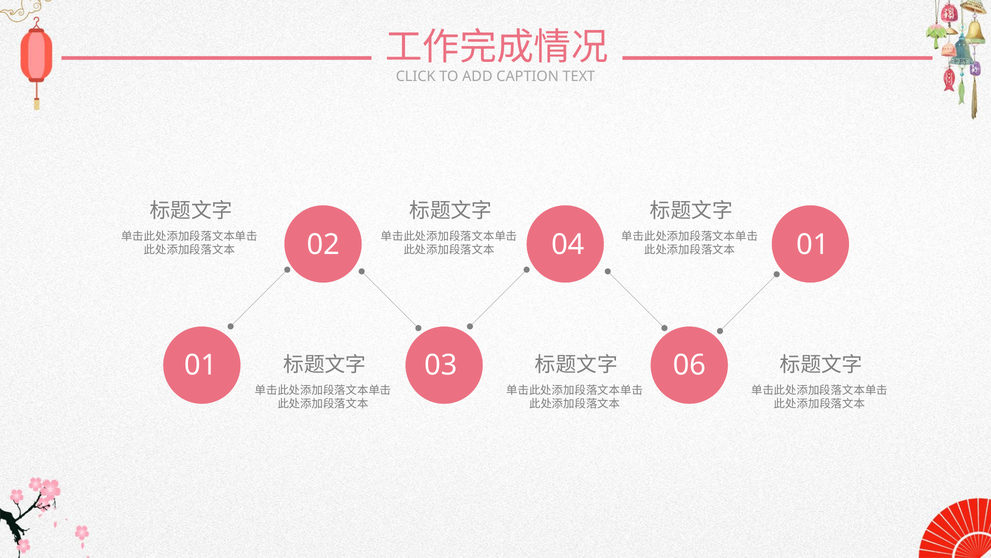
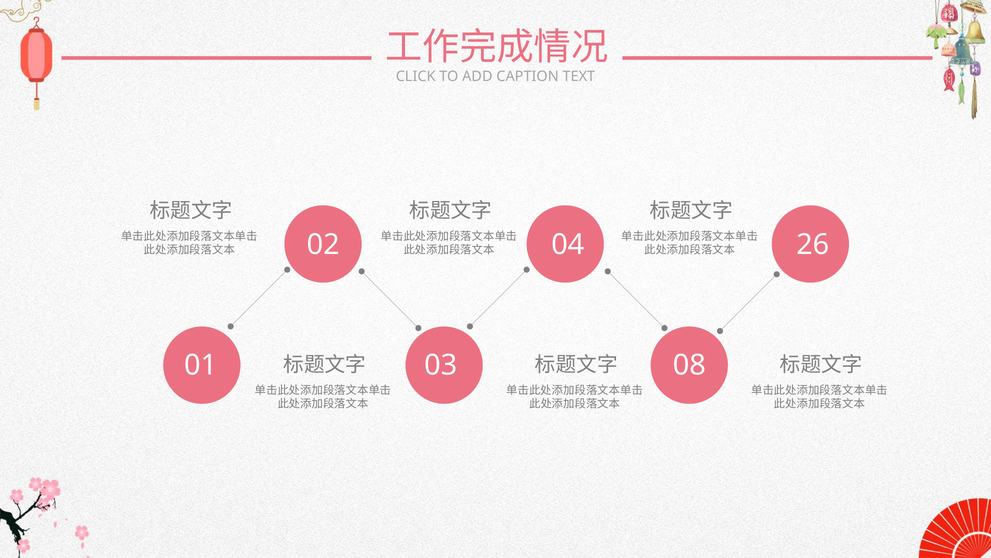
04 01: 01 -> 26 (813, 244)
06: 06 -> 08 (689, 365)
